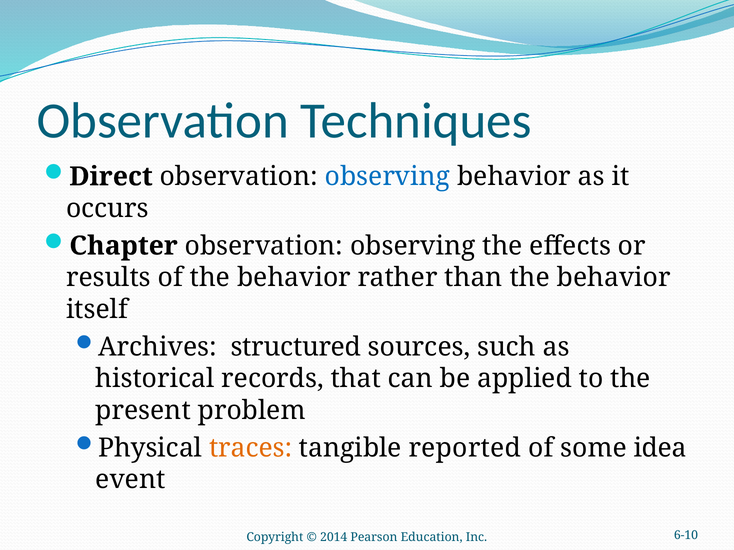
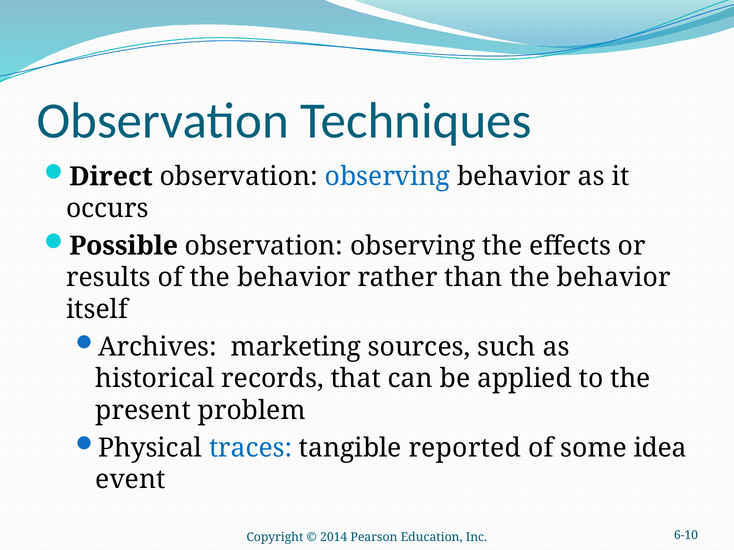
Chapter: Chapter -> Possible (124, 246)
structured: structured -> marketing (296, 347)
traces colour: orange -> blue (251, 448)
